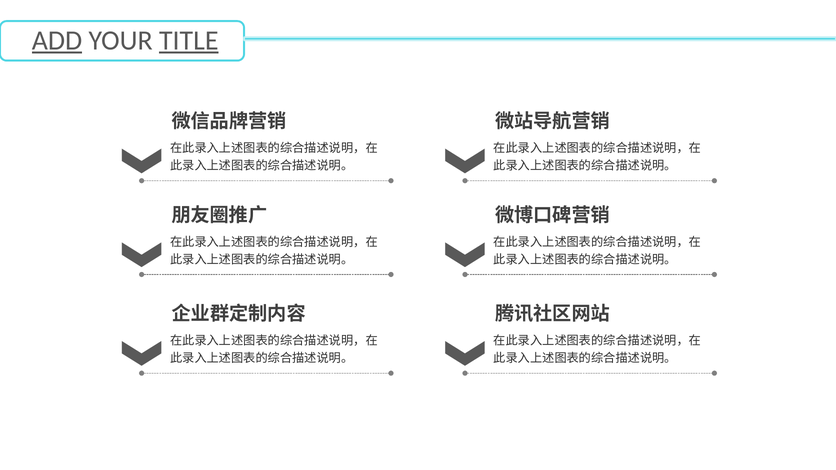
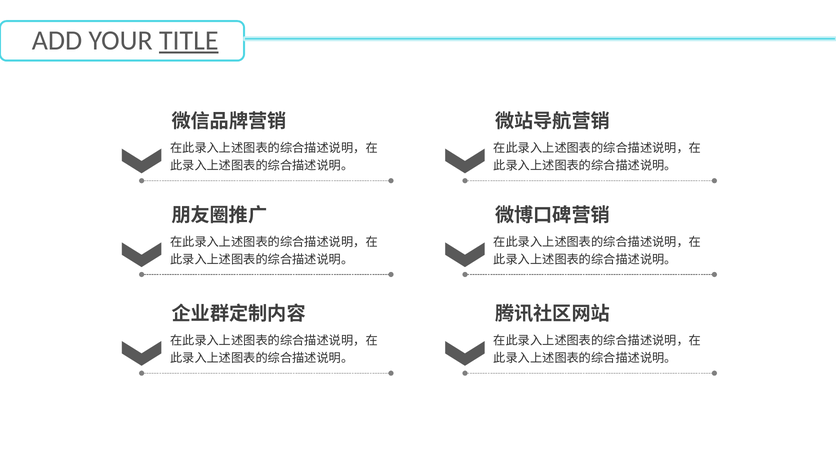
ADD underline: present -> none (57, 41)
